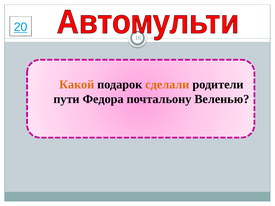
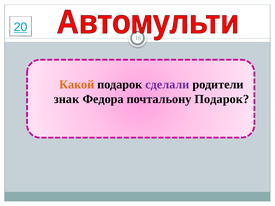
сделали colour: orange -> purple (167, 84)
пути: пути -> знак (67, 99)
почтальону Веленью: Веленью -> Подарок (222, 99)
